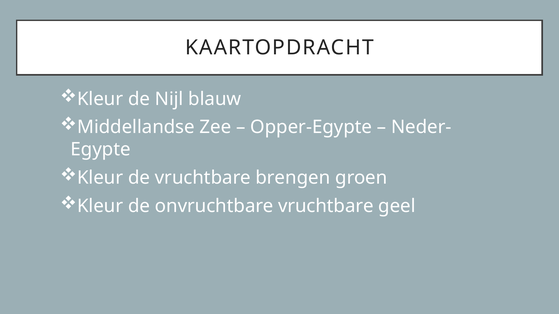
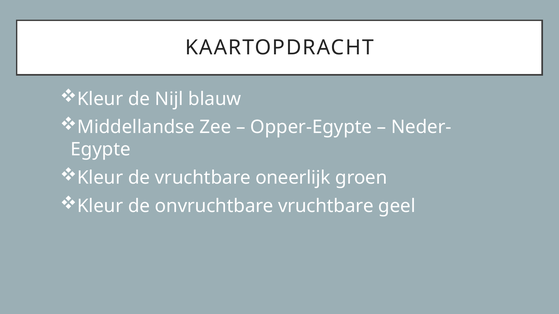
brengen: brengen -> oneerlijk (293, 178)
